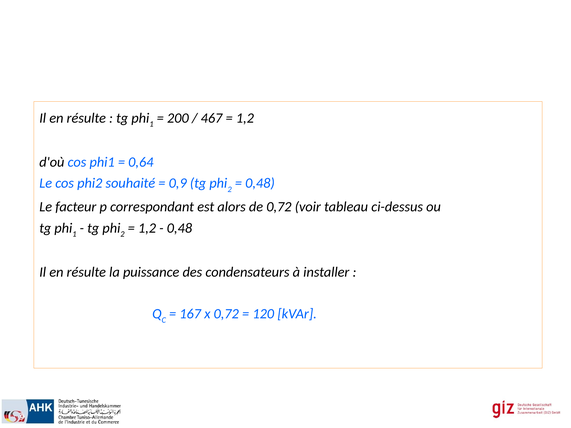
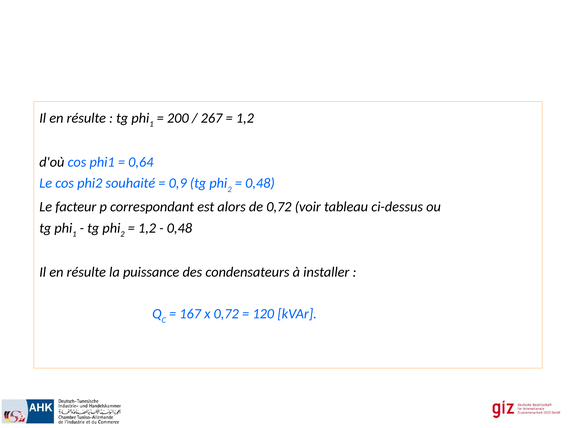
467: 467 -> 267 (212, 118)
